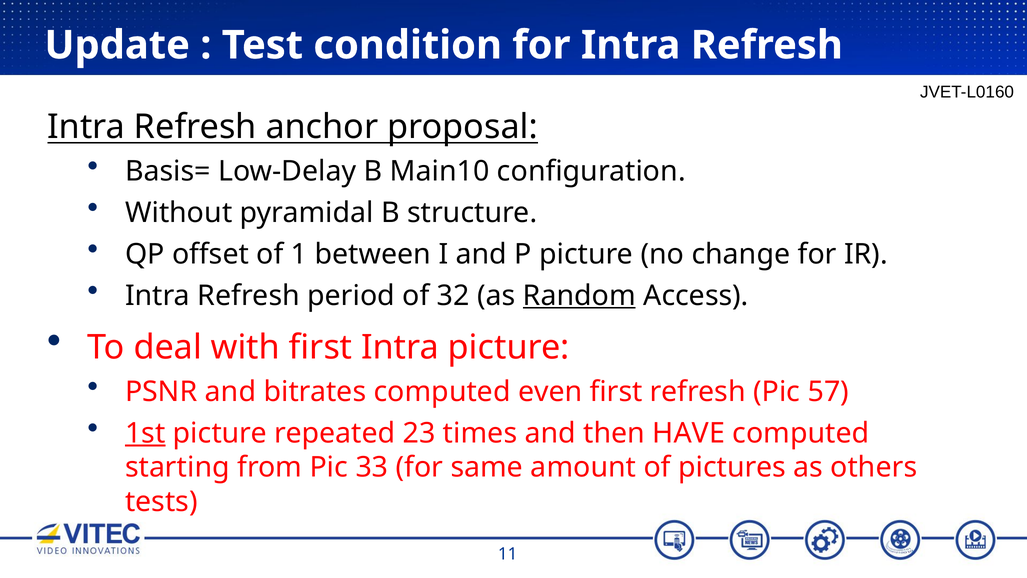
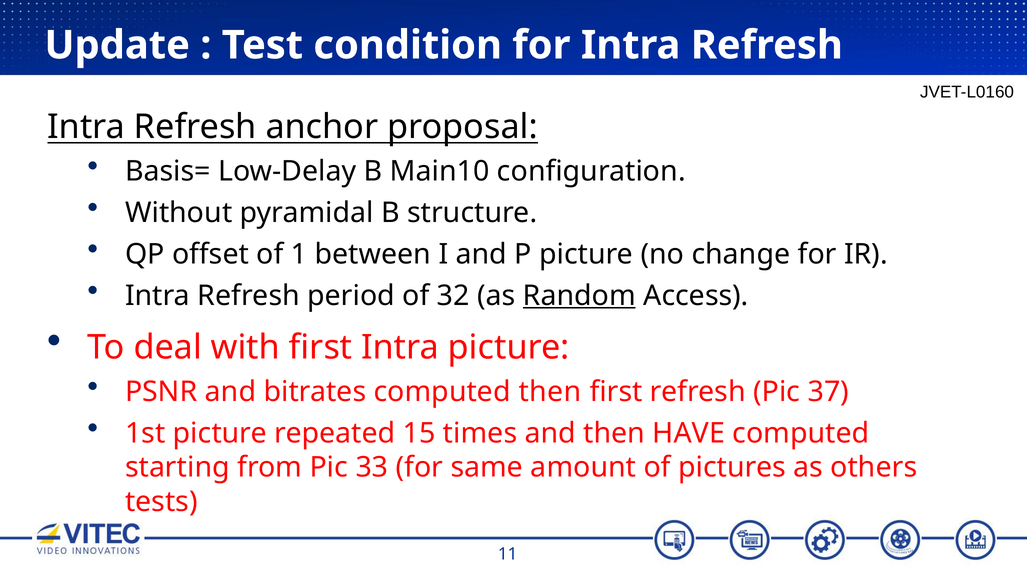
computed even: even -> then (550, 392)
57: 57 -> 37 (828, 392)
1st underline: present -> none (145, 433)
23: 23 -> 15 (419, 433)
